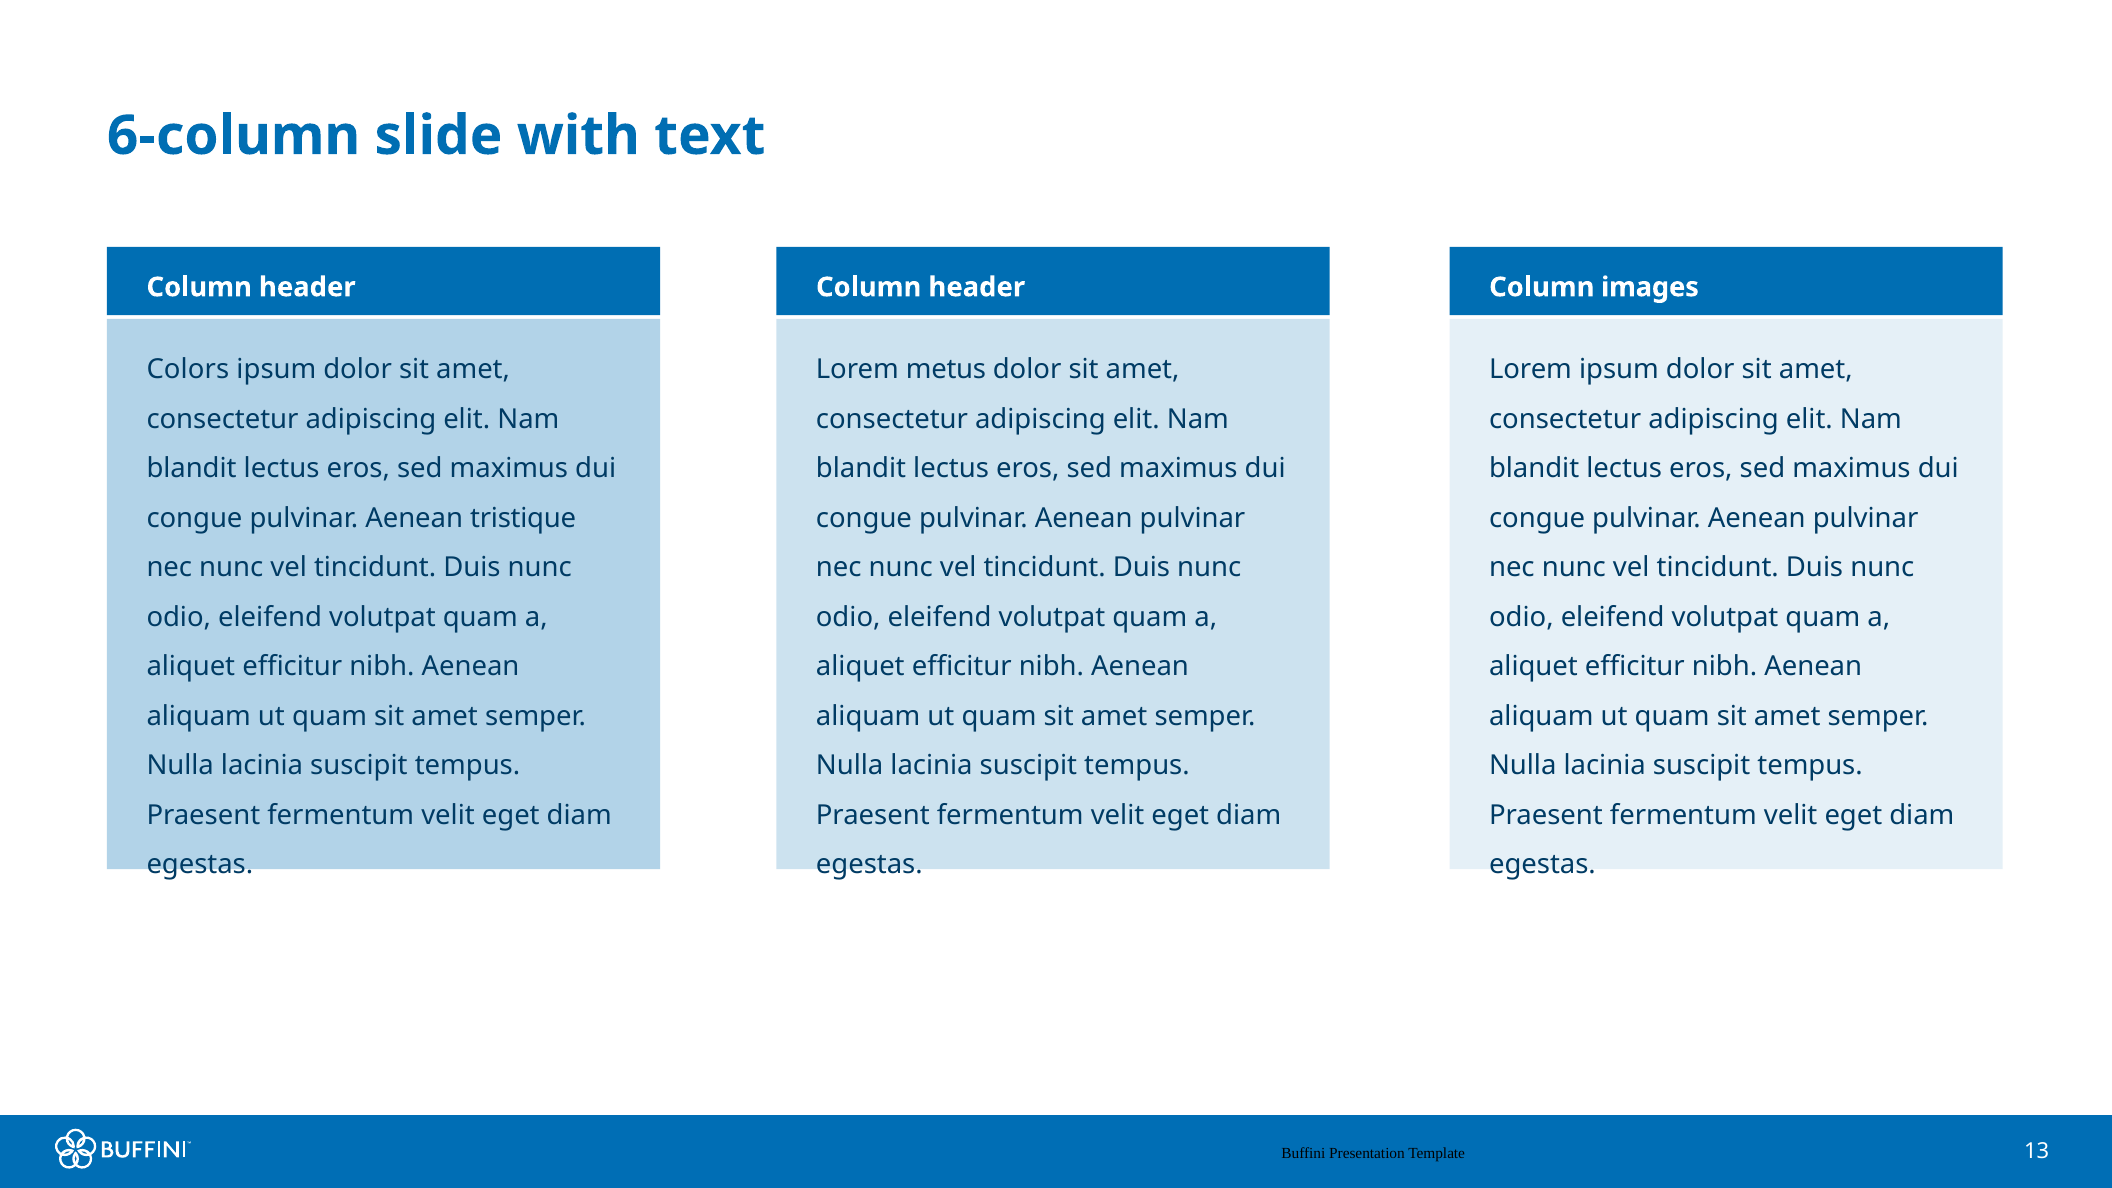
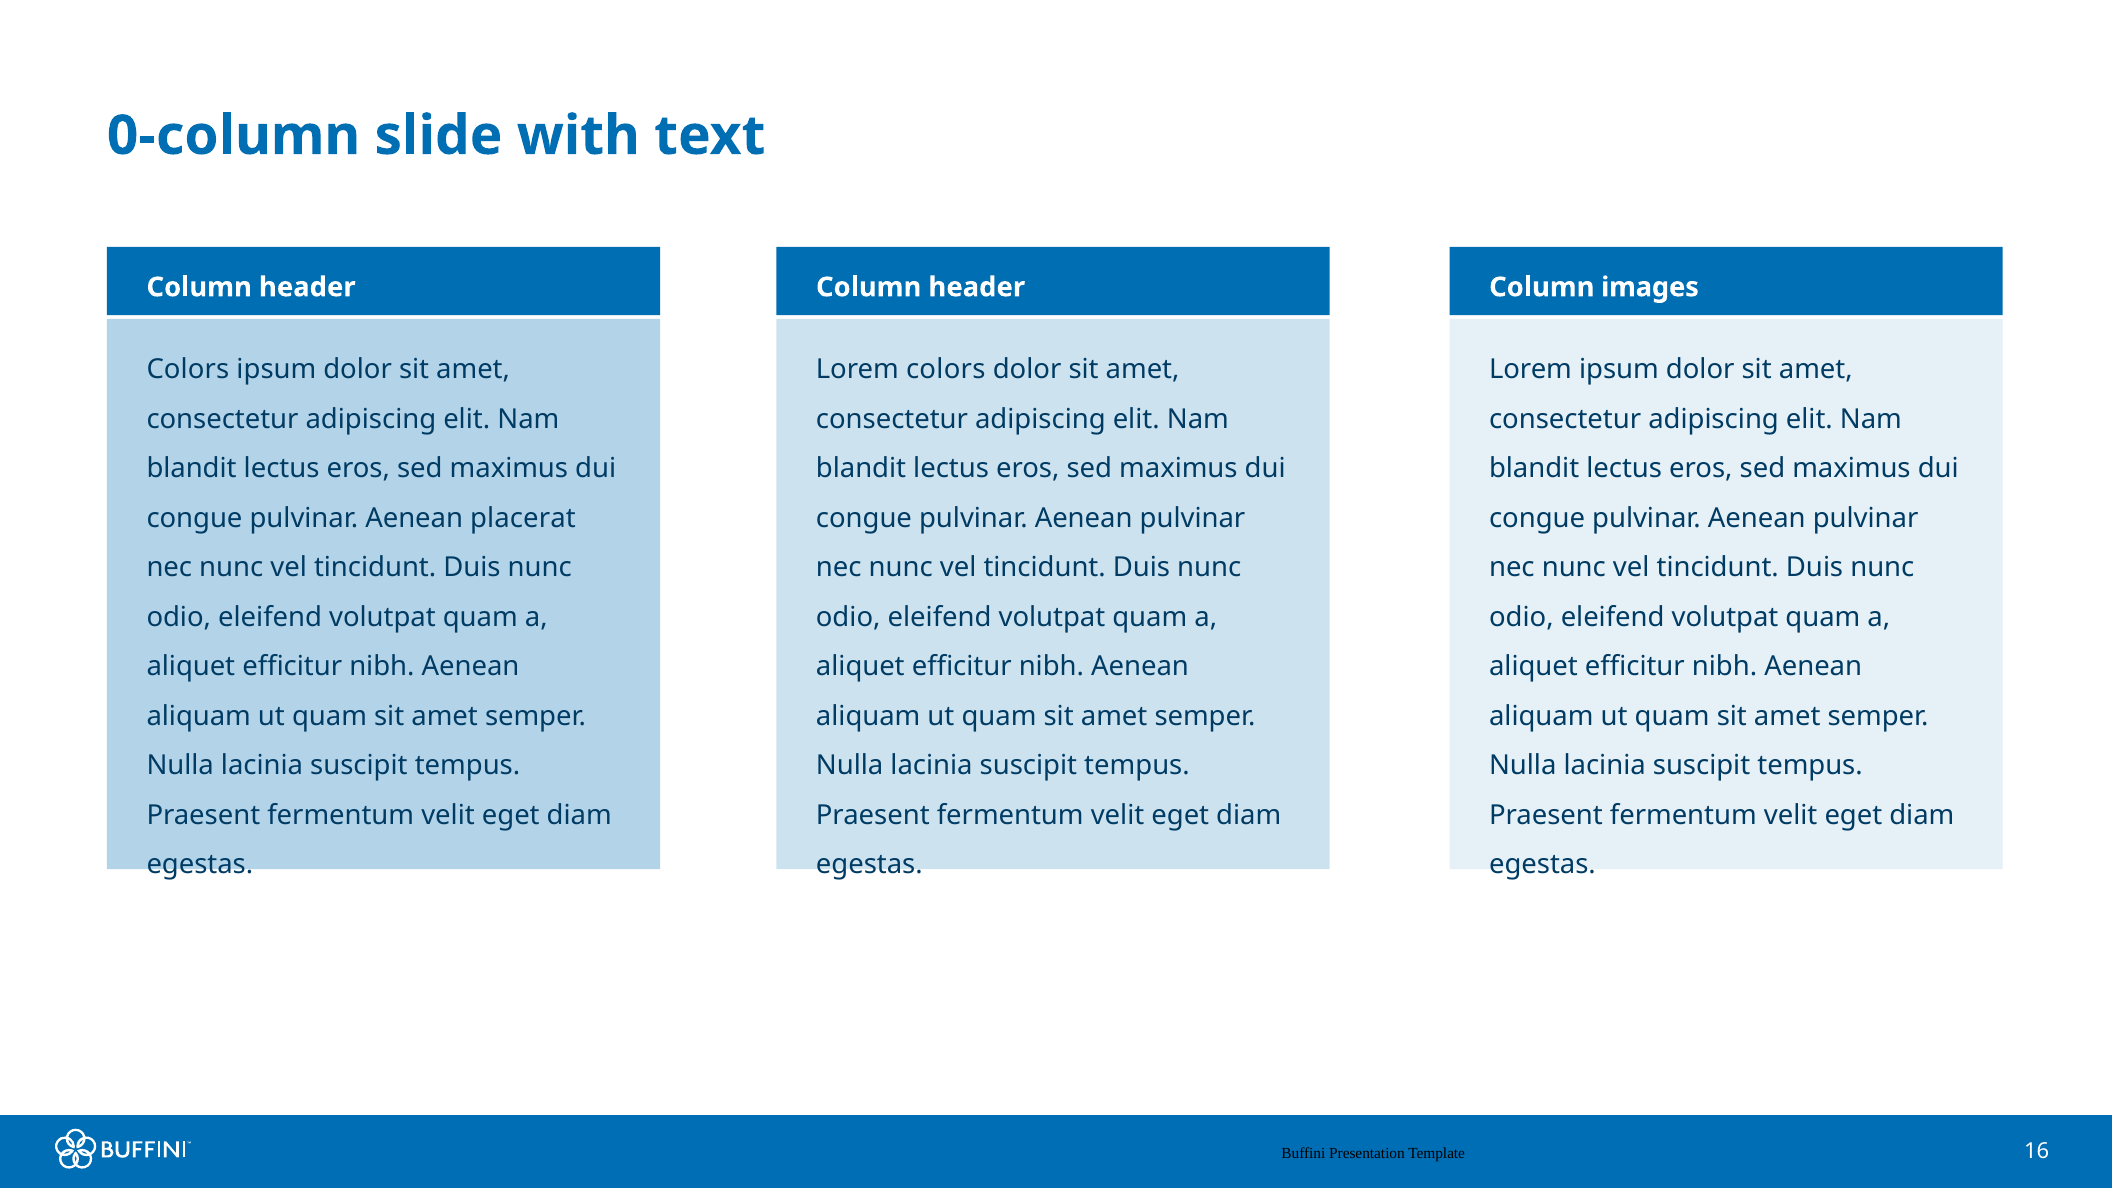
6-column: 6-column -> 0-column (234, 136)
Lorem metus: metus -> colors (946, 370)
tristique: tristique -> placerat (523, 518)
13: 13 -> 16 (2037, 1151)
